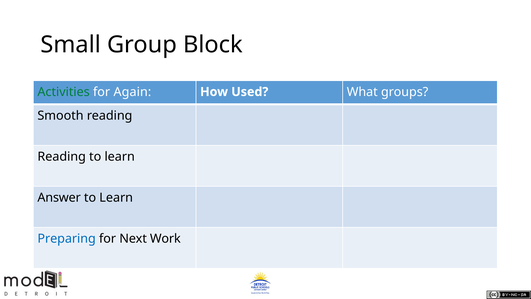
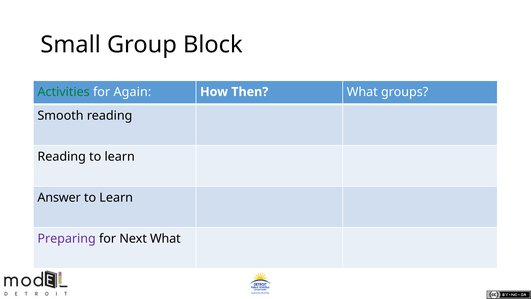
Used: Used -> Then (250, 92)
Preparing colour: blue -> purple (67, 238)
Next Work: Work -> What (165, 238)
